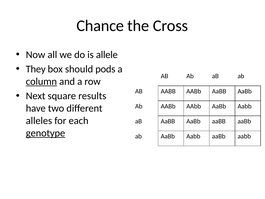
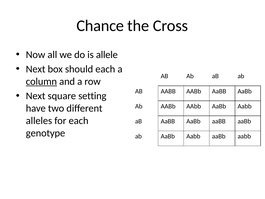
They: They -> Next (36, 69)
should pods: pods -> each (105, 69)
results: results -> setting (92, 96)
genotype underline: present -> none (45, 133)
